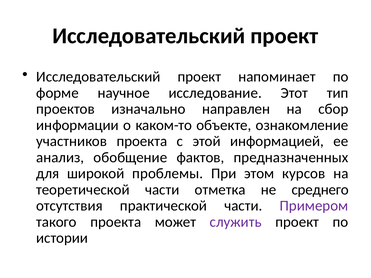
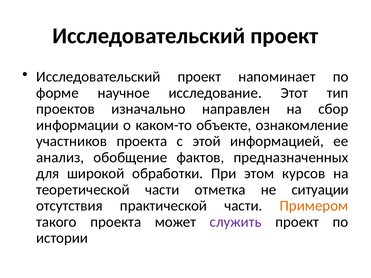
проблемы: проблемы -> обработки (168, 174)
среднего: среднего -> ситуации (320, 190)
Примером colour: purple -> orange (314, 206)
